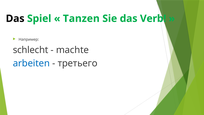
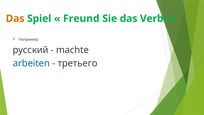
Das colour: black -> orange (15, 19)
Tanzen: Tanzen -> Freund (81, 19)
schlecht: schlecht -> русский (31, 50)
